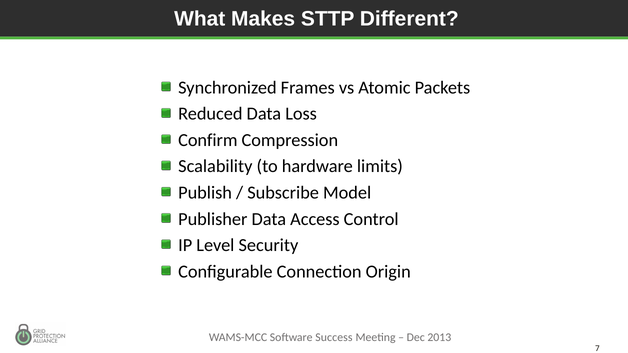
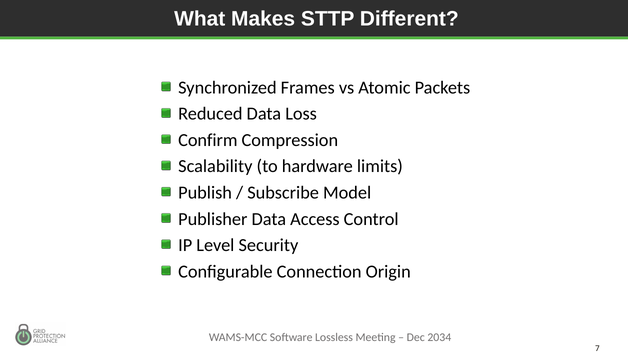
Success: Success -> Lossless (334, 338)
2013: 2013 -> 2034 (439, 338)
